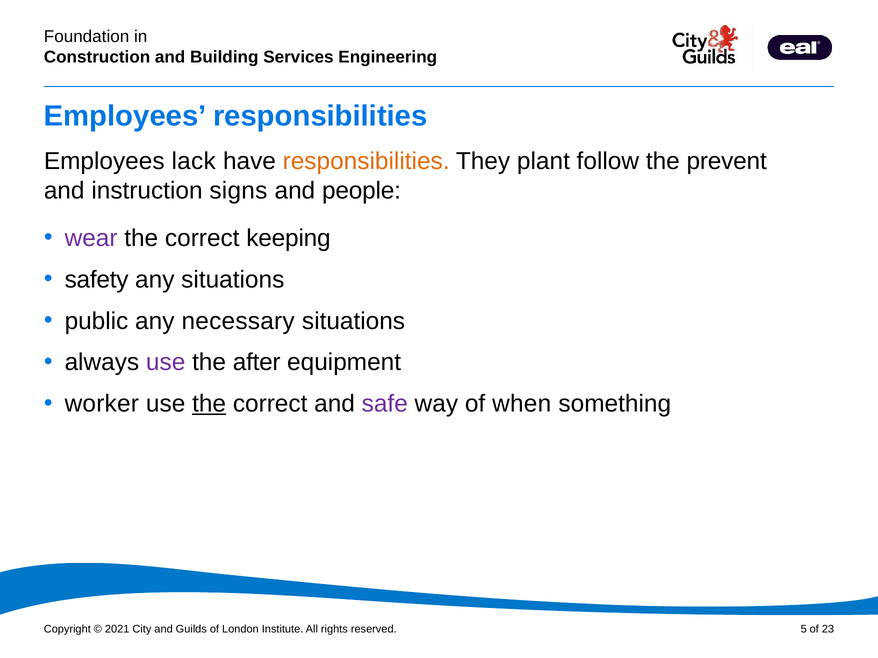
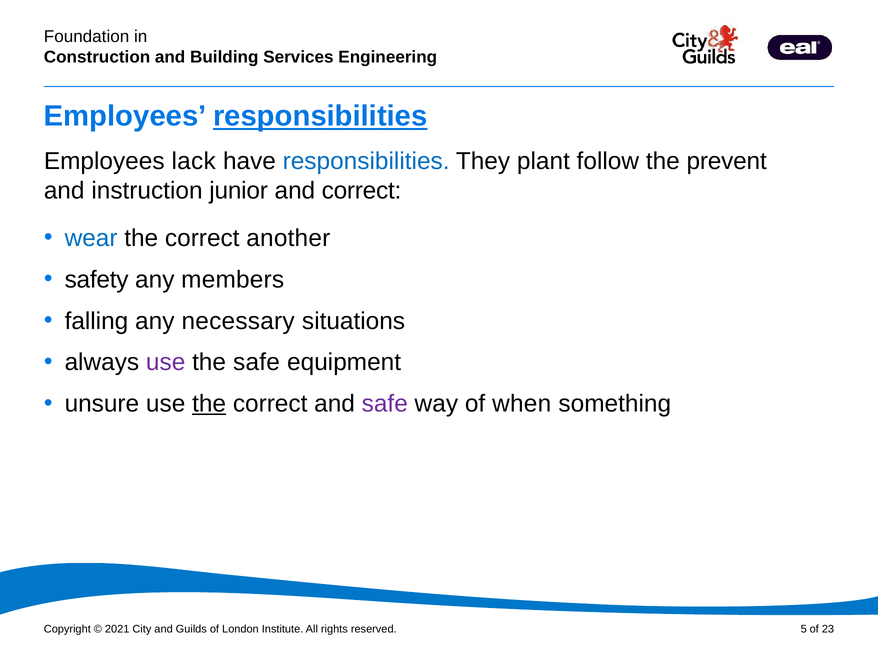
responsibilities underline: none -> present (320, 116)
responsibilities colour: orange -> blue (366, 162)
signs: signs -> junior (239, 191)
and people: people -> correct (361, 191)
wear colour: purple -> blue (91, 238)
keeping: keeping -> another (288, 238)
any situations: situations -> members (233, 280)
public: public -> falling (96, 321)
the after: after -> safe (256, 363)
worker: worker -> unsure (102, 404)
